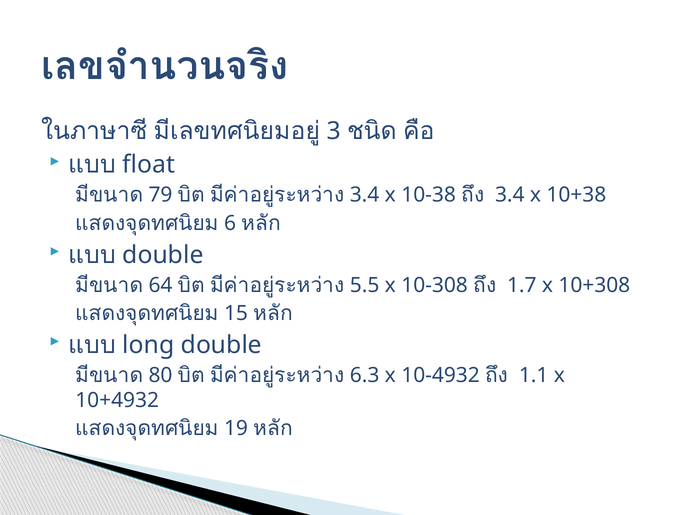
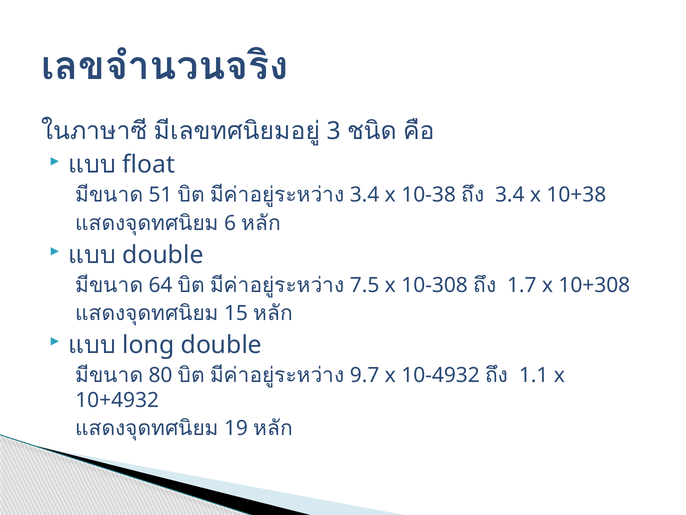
79: 79 -> 51 (160, 195)
5.5: 5.5 -> 7.5 (365, 285)
6.3: 6.3 -> 9.7 (365, 375)
